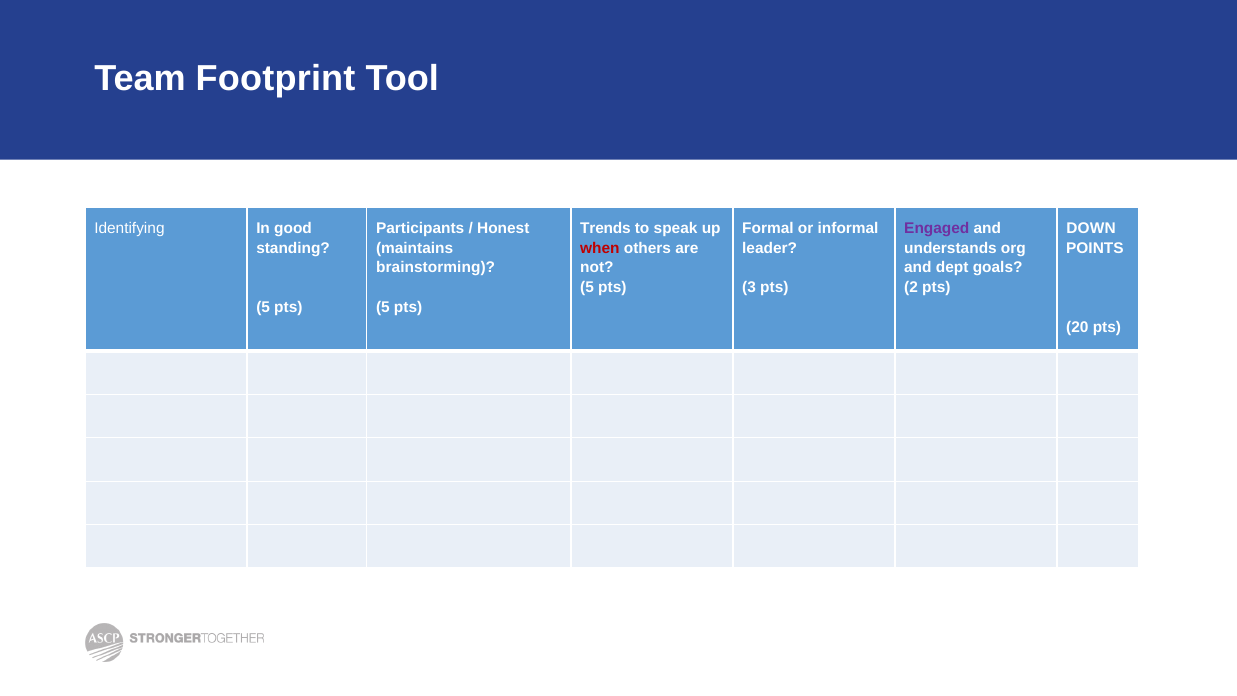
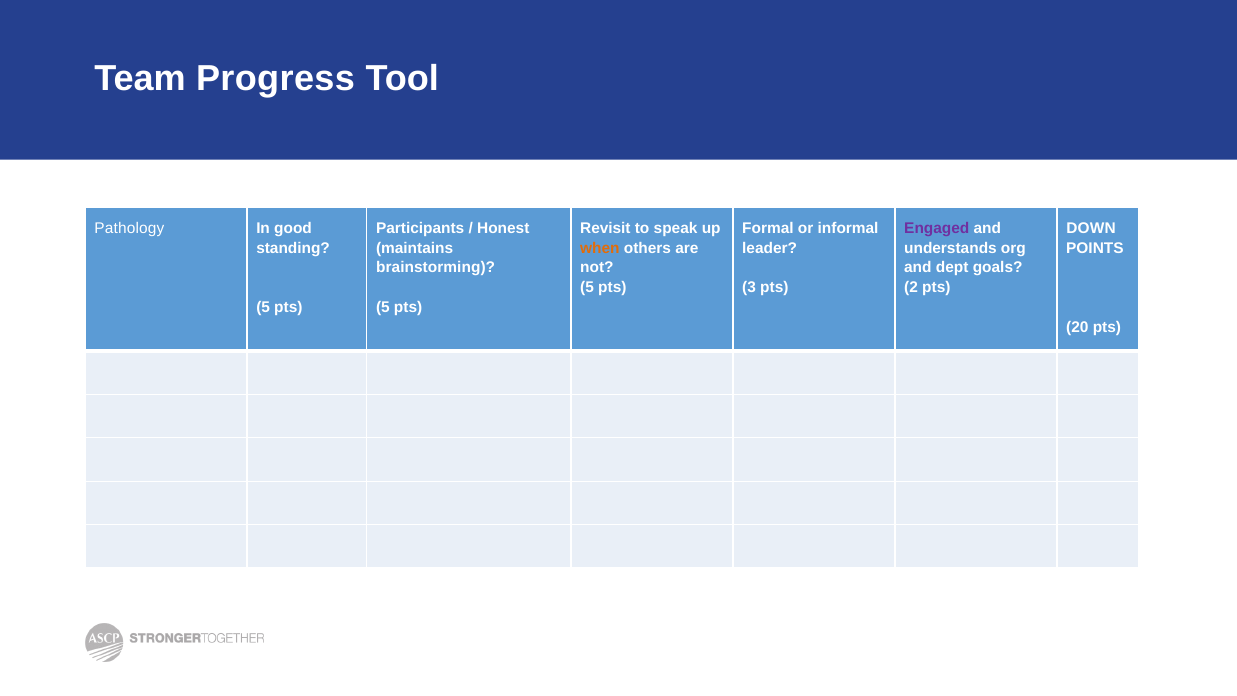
Footprint: Footprint -> Progress (275, 79)
Identifying: Identifying -> Pathology (129, 228)
Trends: Trends -> Revisit (605, 228)
when colour: red -> orange (600, 248)
